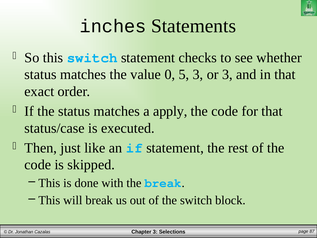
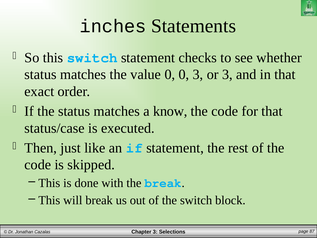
0 5: 5 -> 0 (184, 74)
apply: apply -> know (170, 111)
